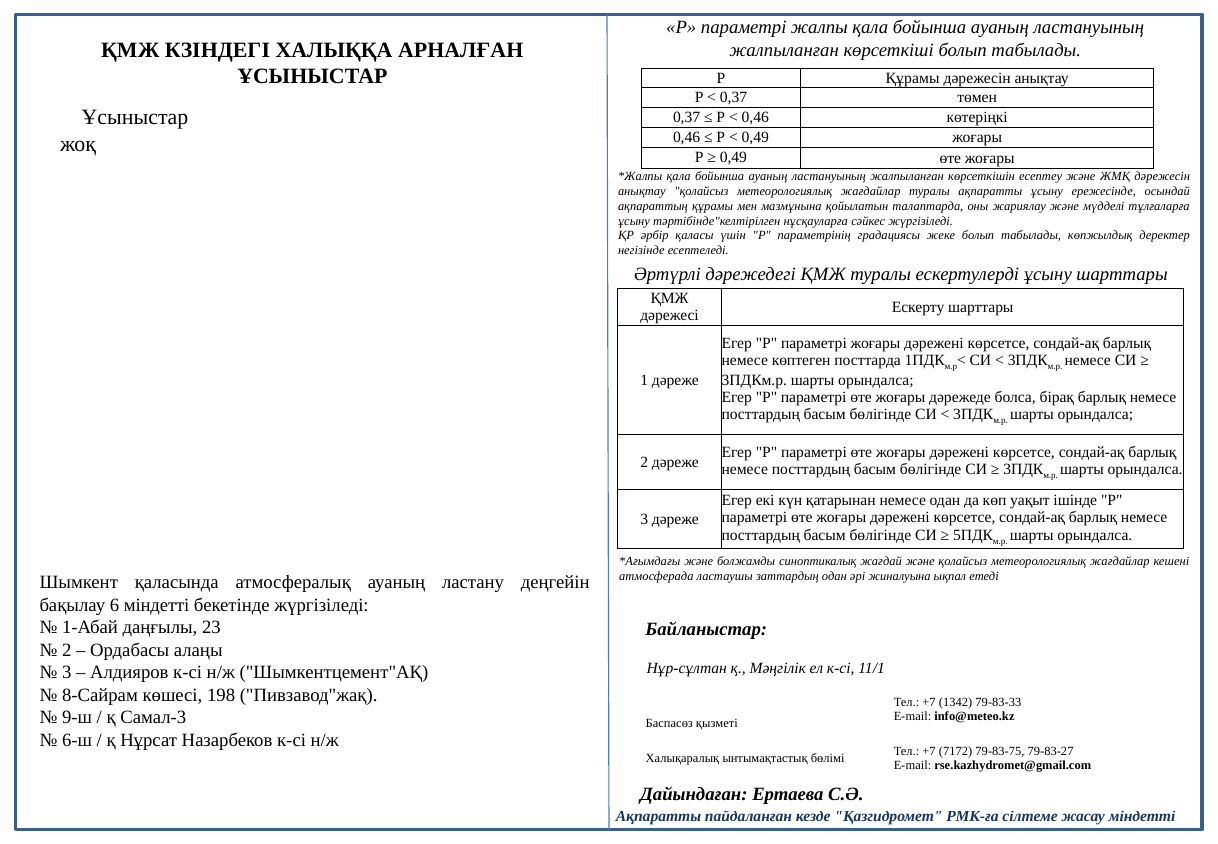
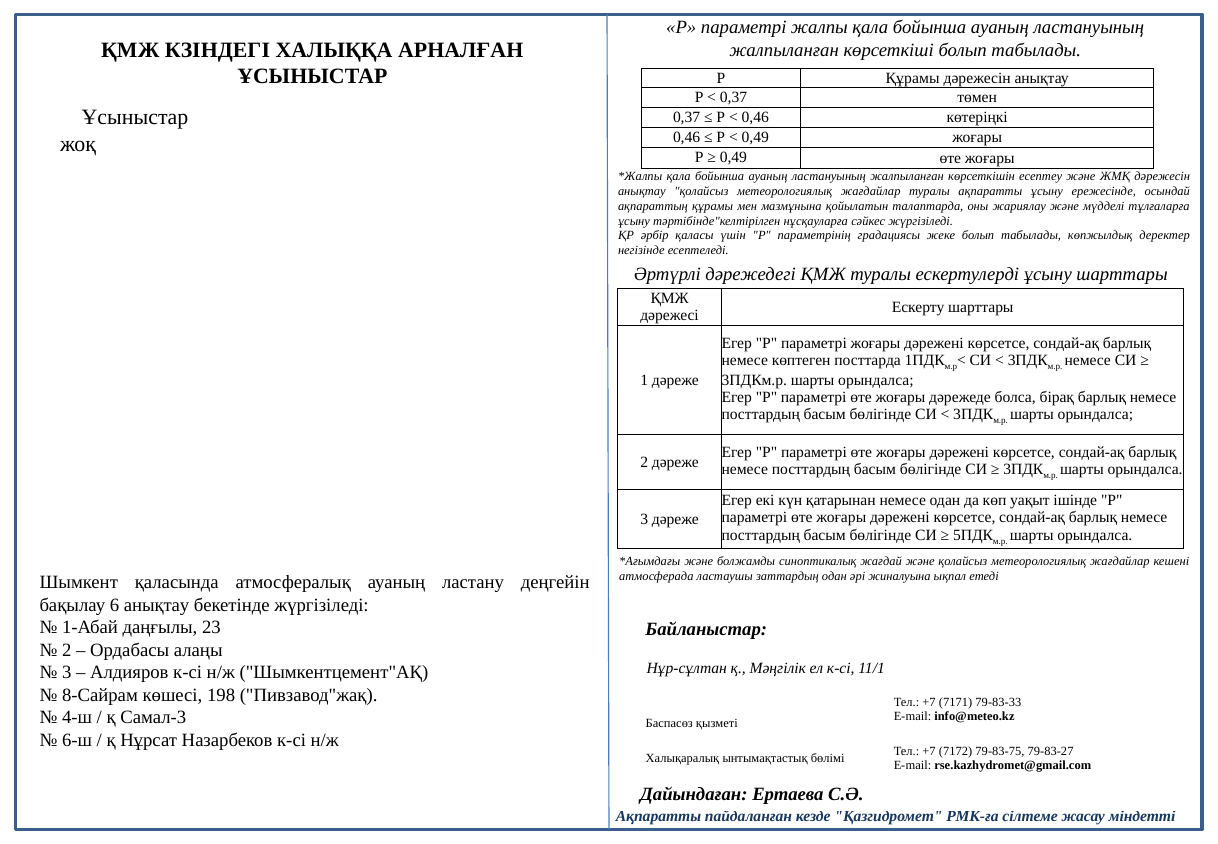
6 міндетті: міндетті -> анықтау (157, 605)
1342: 1342 -> 7171 (956, 702)
9-ш: 9-ш -> 4-ш (77, 717)
